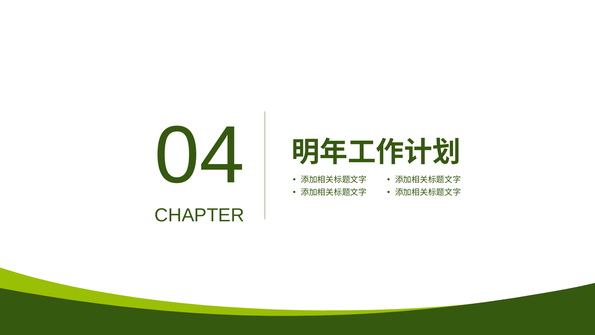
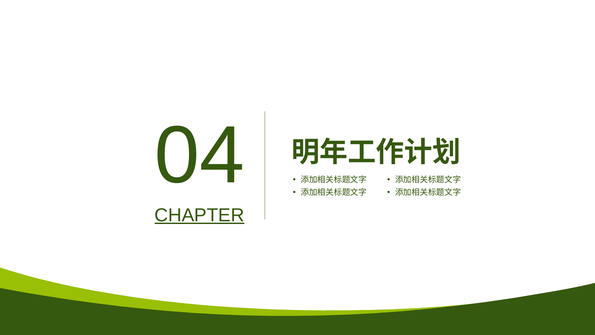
CHAPTER underline: none -> present (199, 215)
